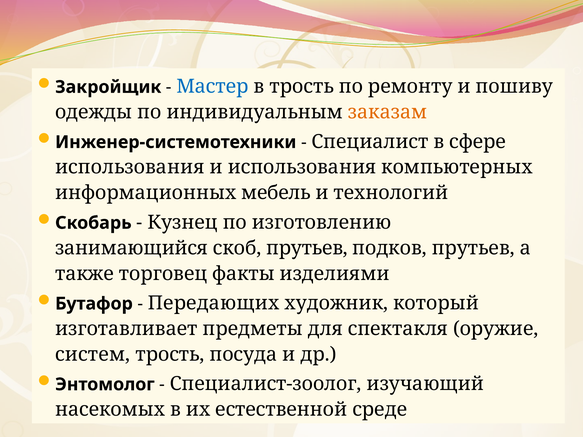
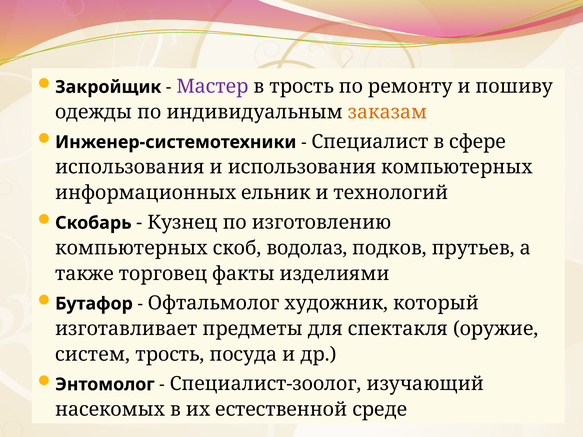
Мастер colour: blue -> purple (212, 87)
мебель: мебель -> ельник (276, 193)
занимающийся: занимающийся -> компьютерных (131, 248)
скоб прутьев: прутьев -> водолаз (307, 248)
Передающих: Передающих -> Офтальмолог (214, 303)
